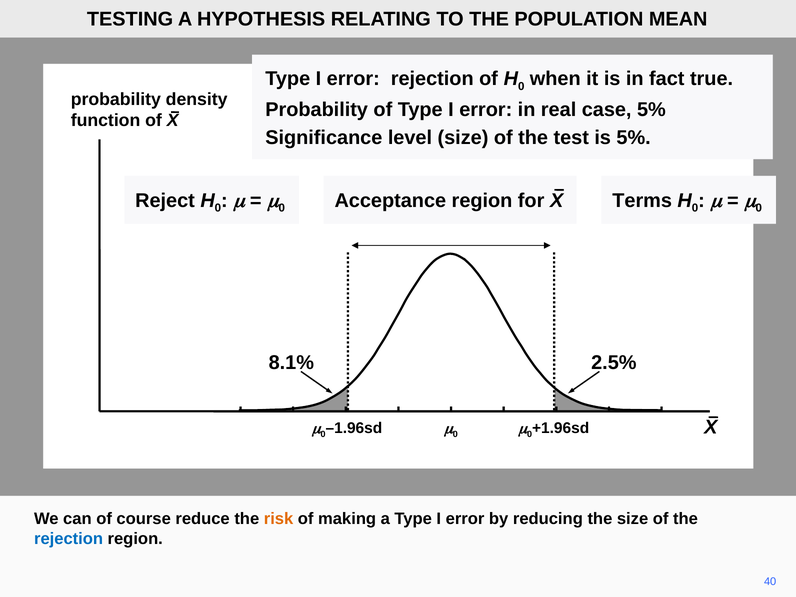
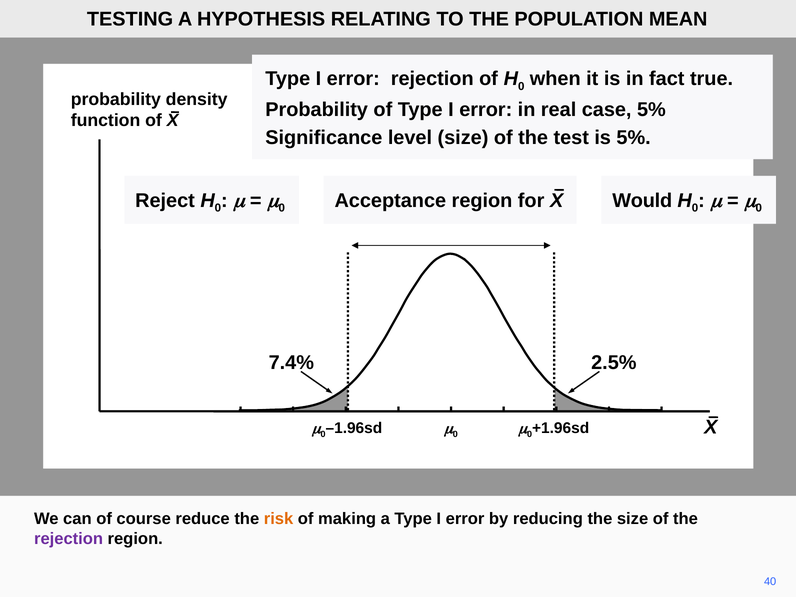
Terms: Terms -> Would (642, 200)
8.1%: 8.1% -> 7.4% (291, 363)
rejection colour: blue -> purple (69, 539)
